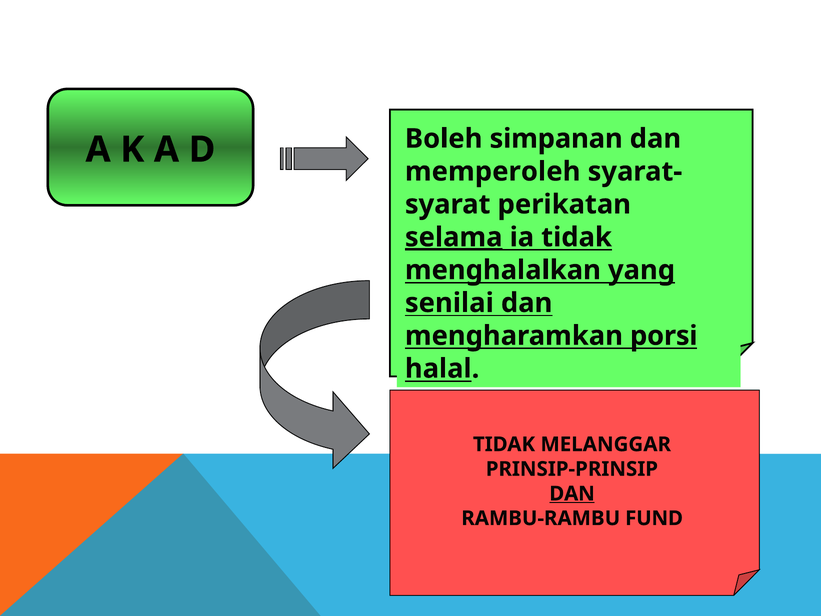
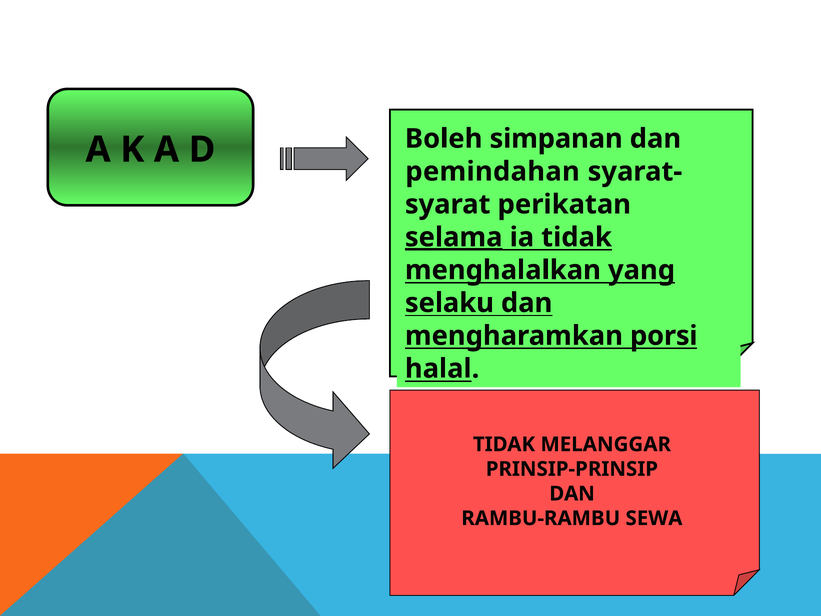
memperoleh: memperoleh -> pemindahan (493, 171)
senilai: senilai -> selaku (449, 303)
DAN underline: present -> none (572, 493)
FUND: FUND -> SEWA (654, 518)
